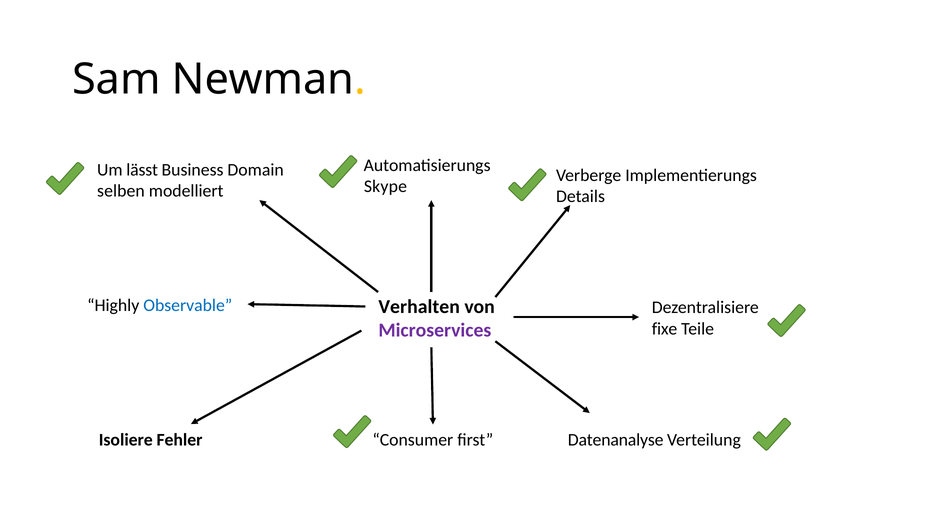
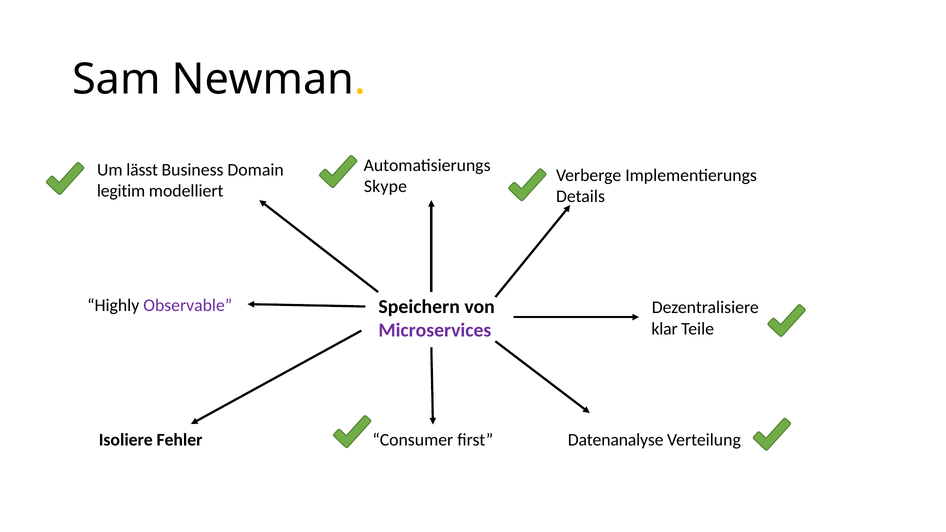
selben: selben -> legitim (121, 191)
Observable colour: blue -> purple (188, 305)
Verhalten: Verhalten -> Speichern (419, 307)
fixe: fixe -> klar (665, 329)
